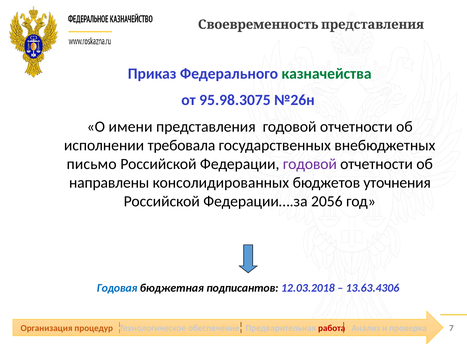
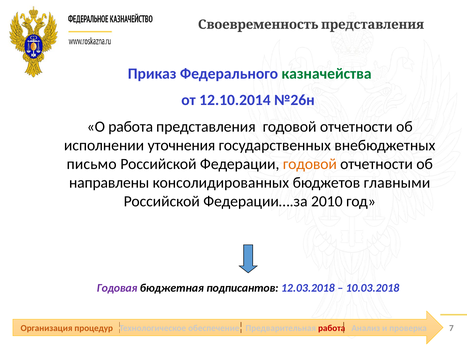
95.98.3075: 95.98.3075 -> 12.10.2014 (235, 100)
О имени: имени -> работа (131, 127)
требовала: требовала -> уточнения (181, 145)
годовой colour: purple -> orange (310, 164)
уточнения: уточнения -> главными (397, 183)
2056: 2056 -> 2010 (327, 201)
Годовая colour: blue -> purple (117, 288)
13.63.4306: 13.63.4306 -> 10.03.2018 (373, 288)
